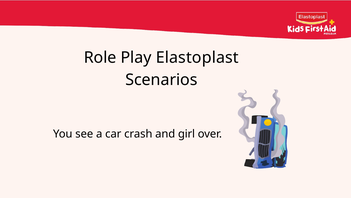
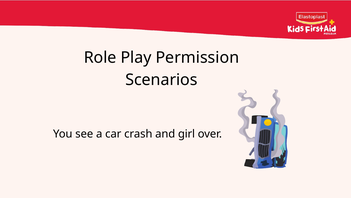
Elastoplast: Elastoplast -> Permission (197, 57)
